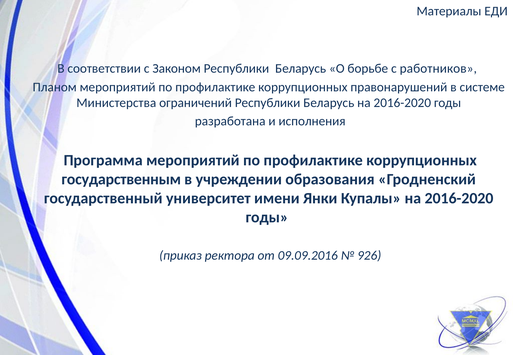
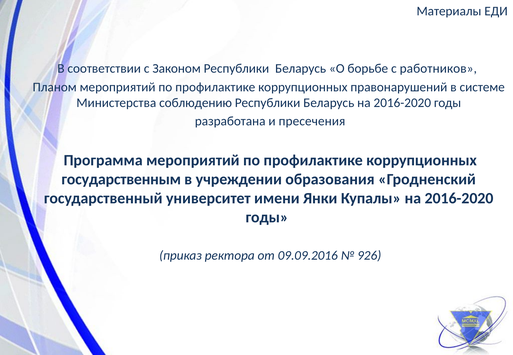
ограничений: ограничений -> соблюдению (196, 103)
исполнения: исполнения -> пресечения (312, 121)
